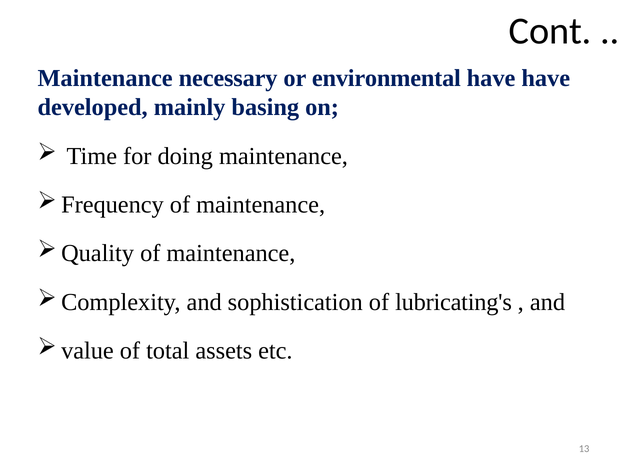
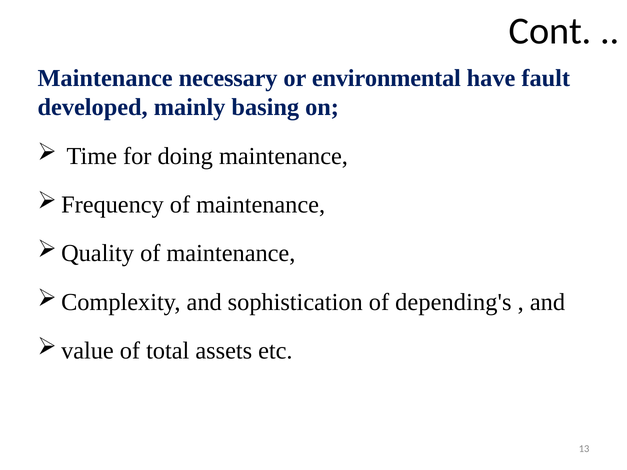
have have: have -> fault (546, 78)
lubricating's: lubricating's -> depending's (453, 302)
